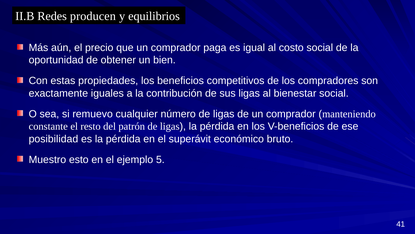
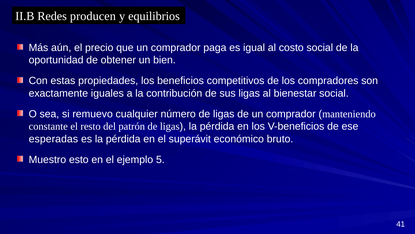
posibilidad: posibilidad -> esperadas (53, 139)
